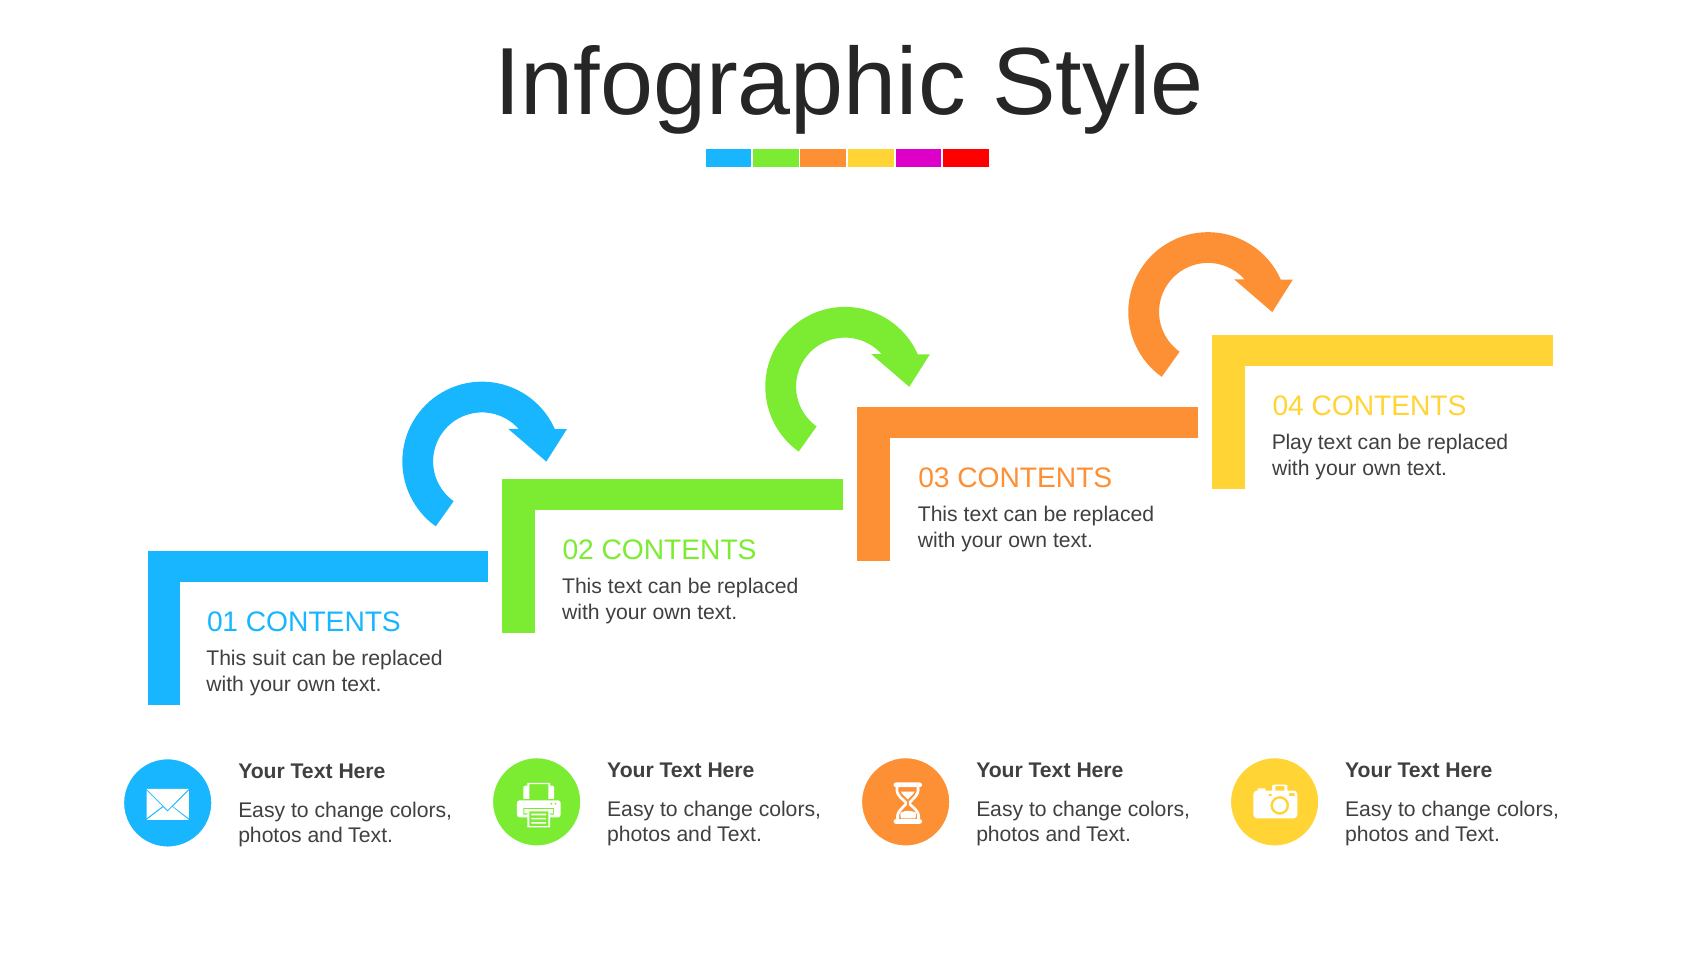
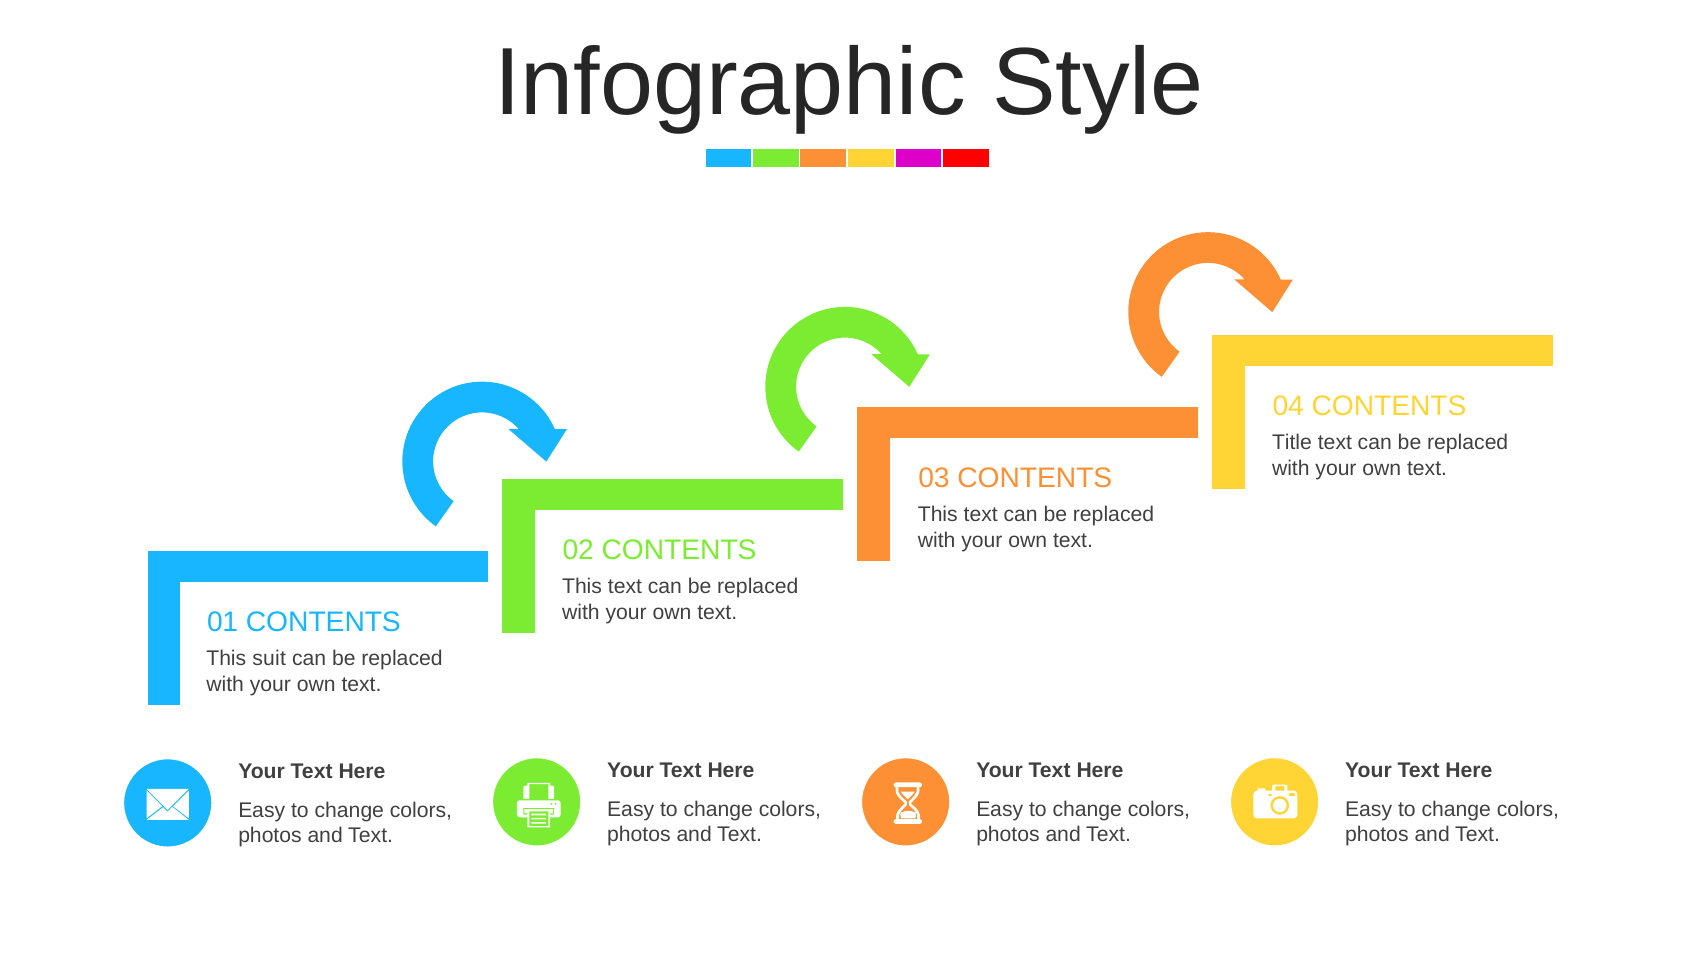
Play: Play -> Title (1292, 443)
